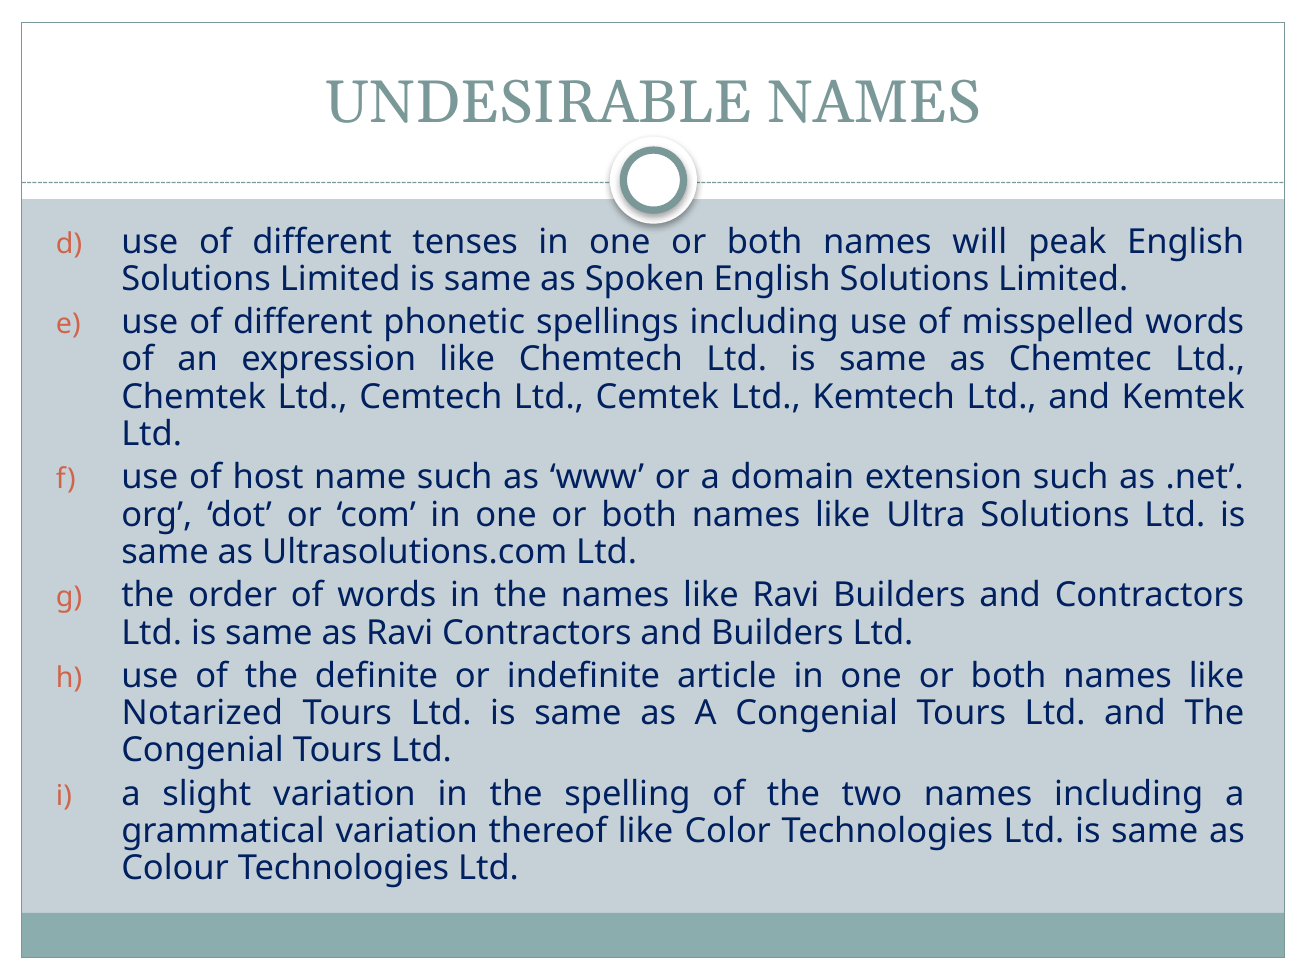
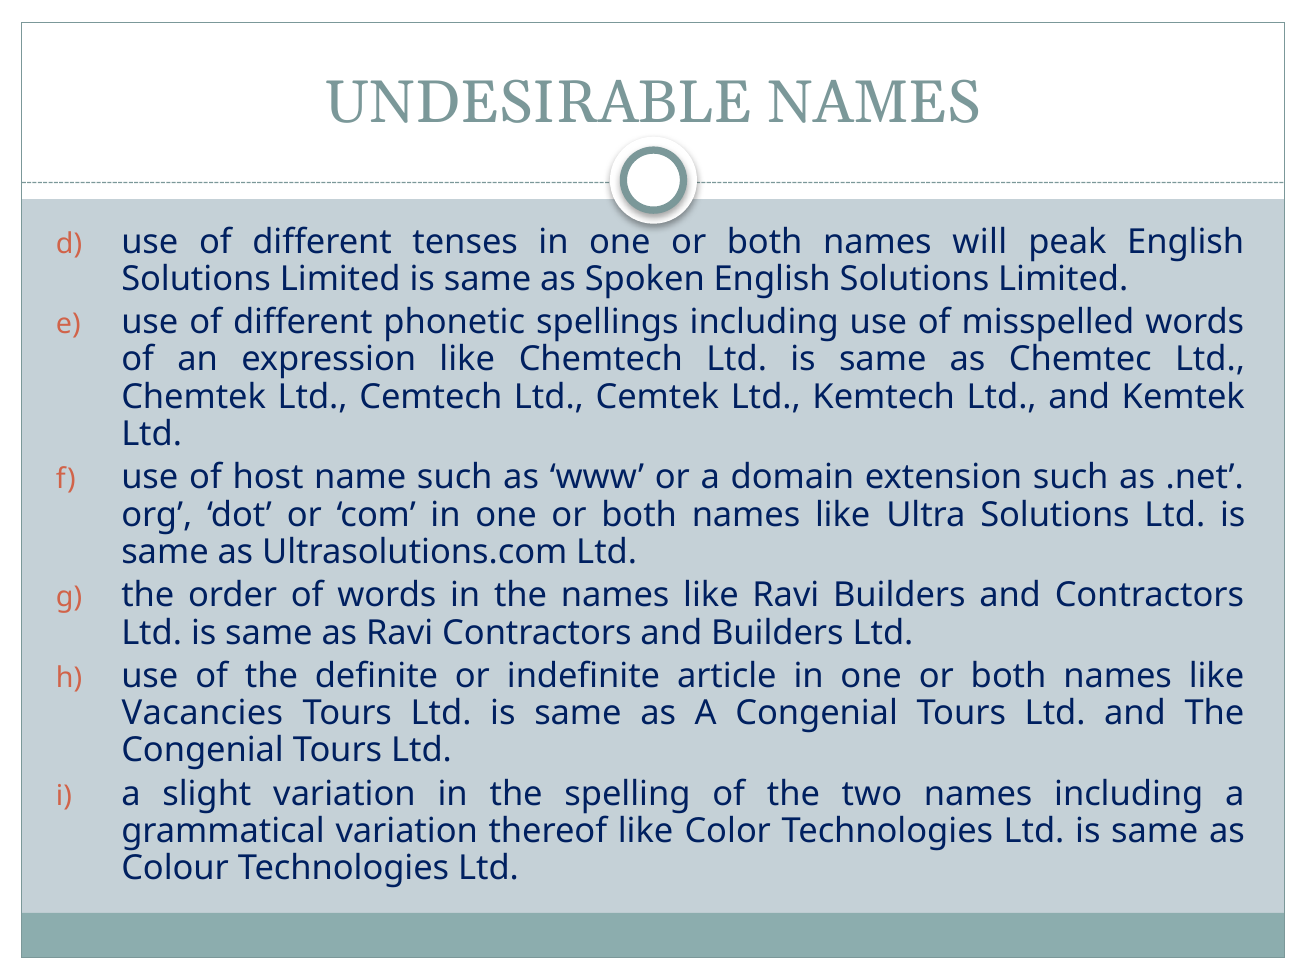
Notarized: Notarized -> Vacancies (202, 713)
